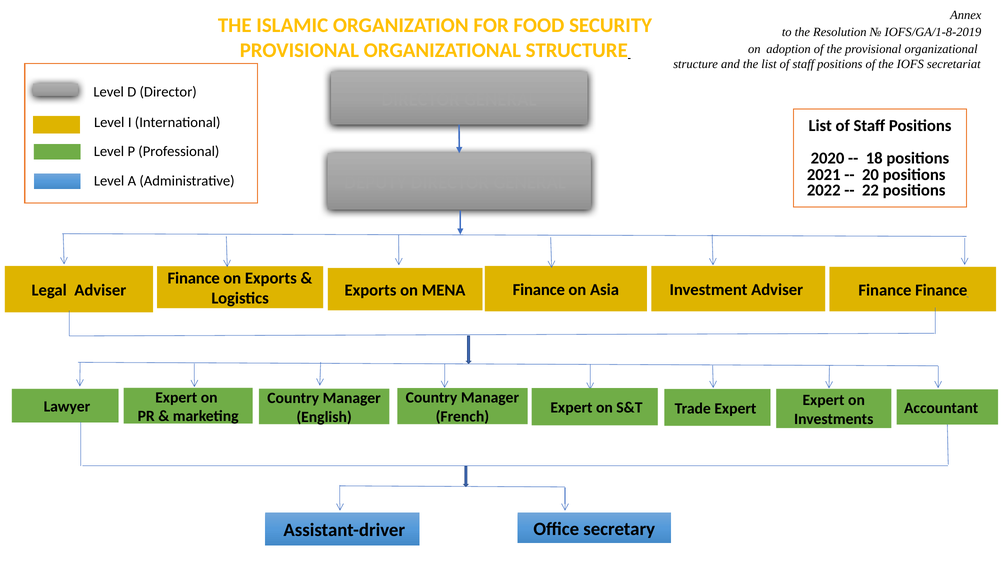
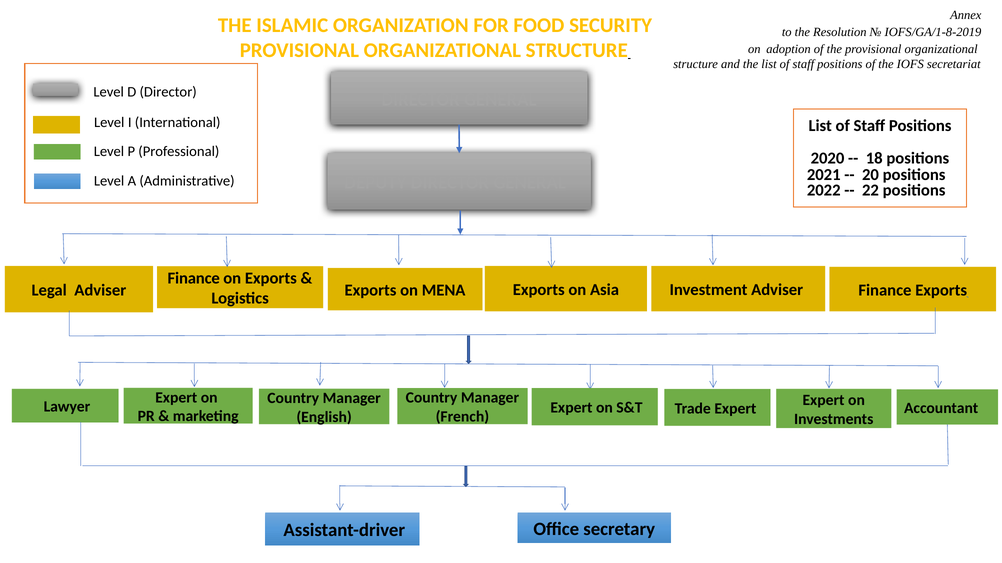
Finance: Finance -> Exports (539, 290)
Finance Finance: Finance -> Exports (941, 291)
